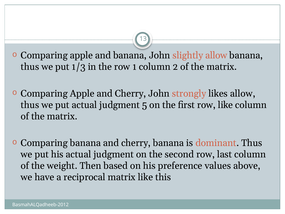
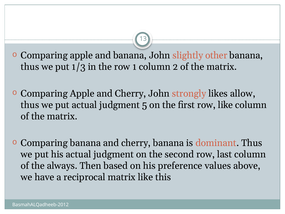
slightly allow: allow -> other (216, 55)
weight: weight -> always (62, 166)
